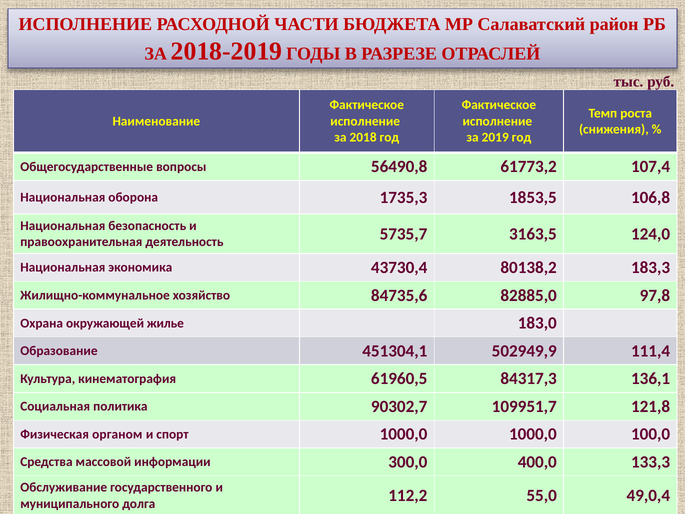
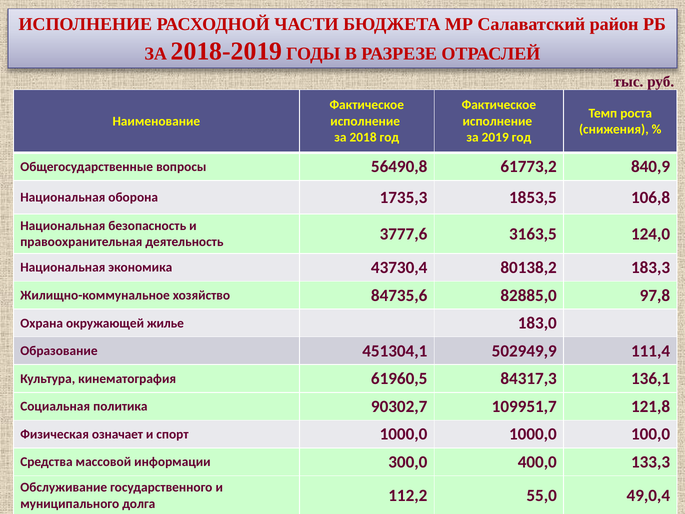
107,4: 107,4 -> 840,9 (651, 167)
5735,7: 5735,7 -> 3777,6 (403, 234)
органом: органом -> означает (117, 434)
